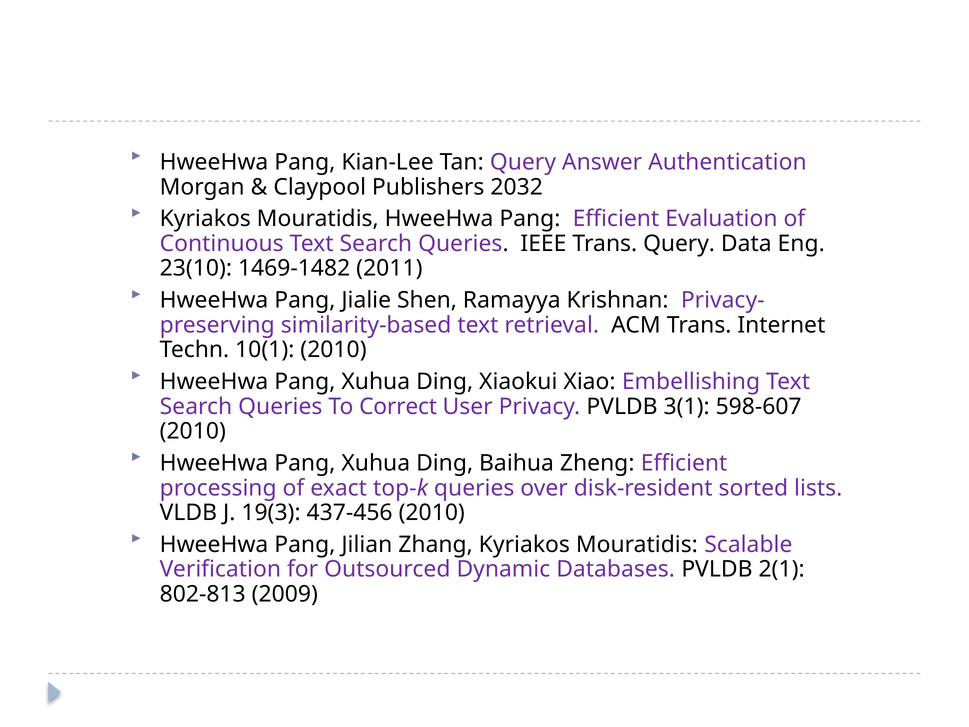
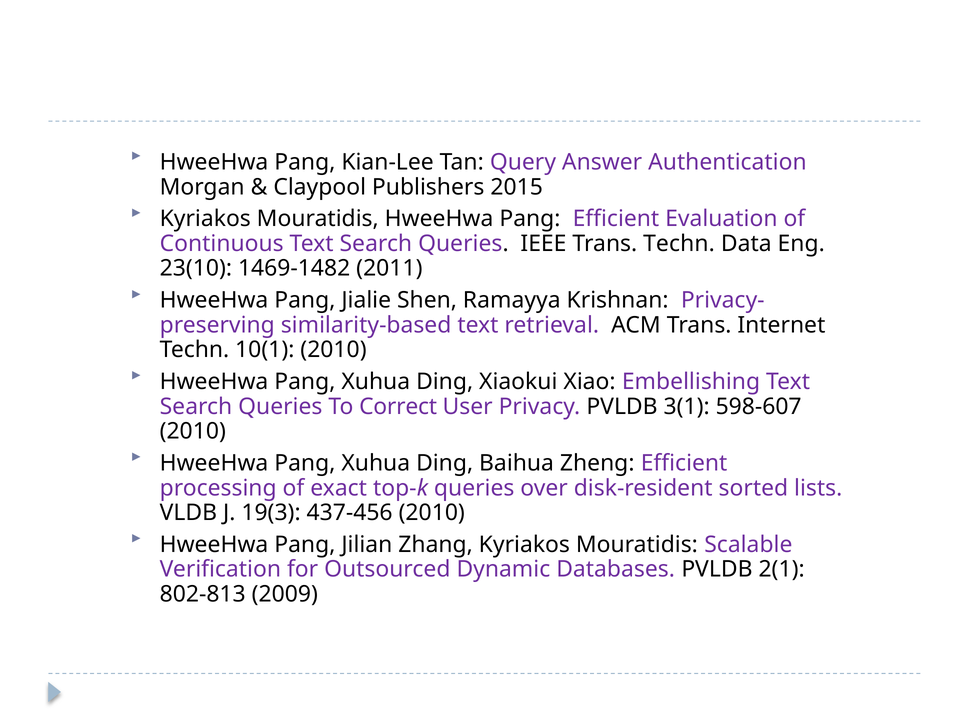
2032: 2032 -> 2015 (517, 187)
Trans Query: Query -> Techn (679, 244)
